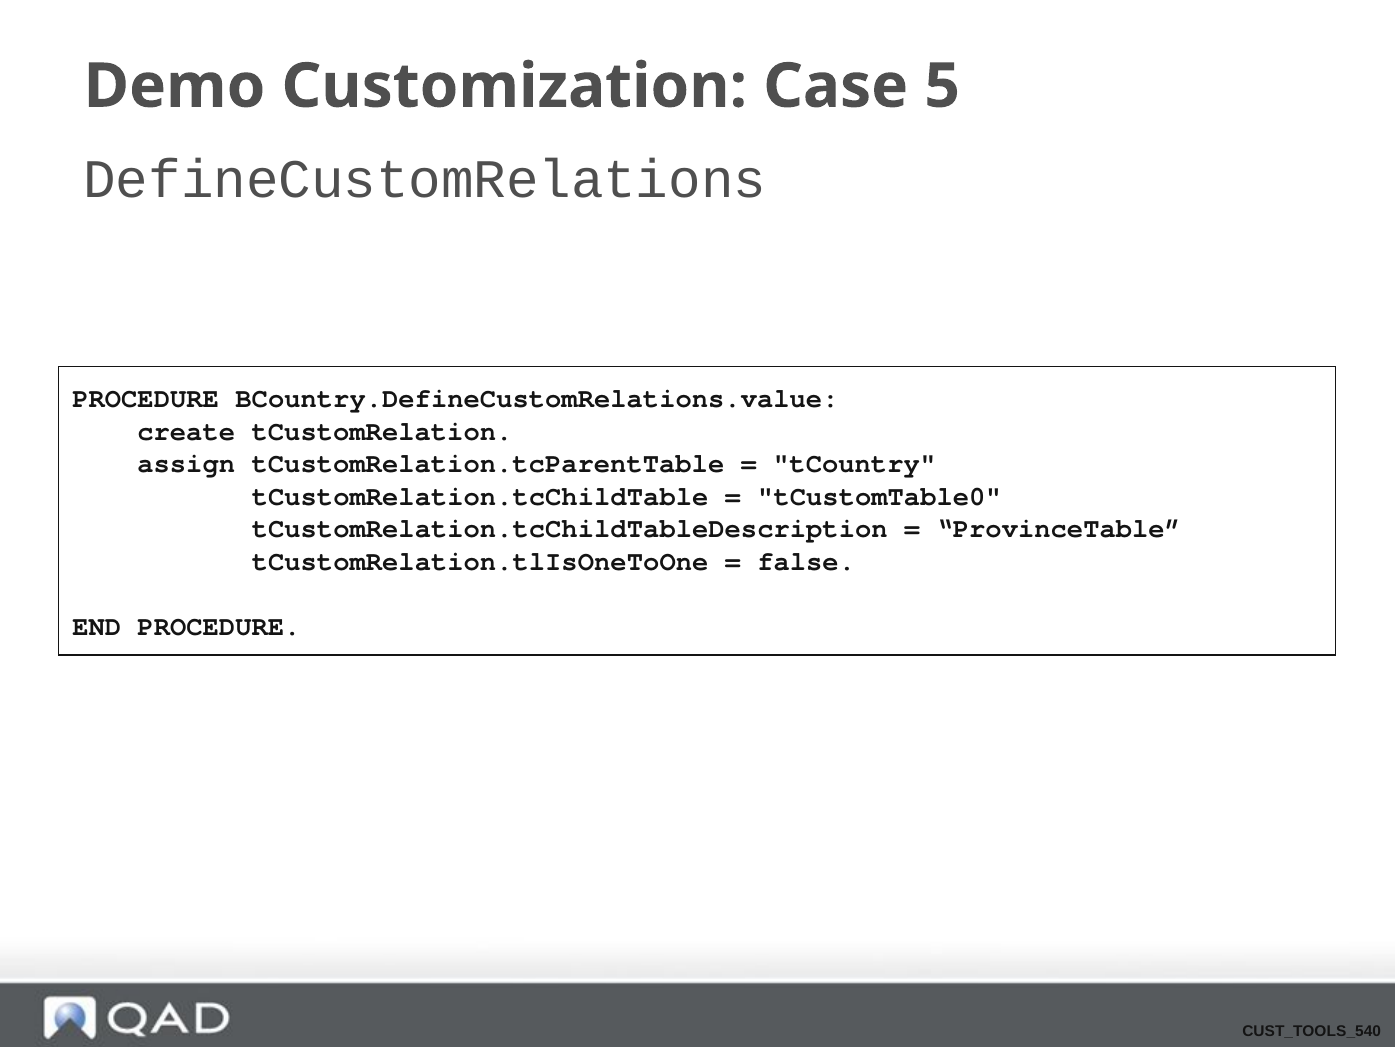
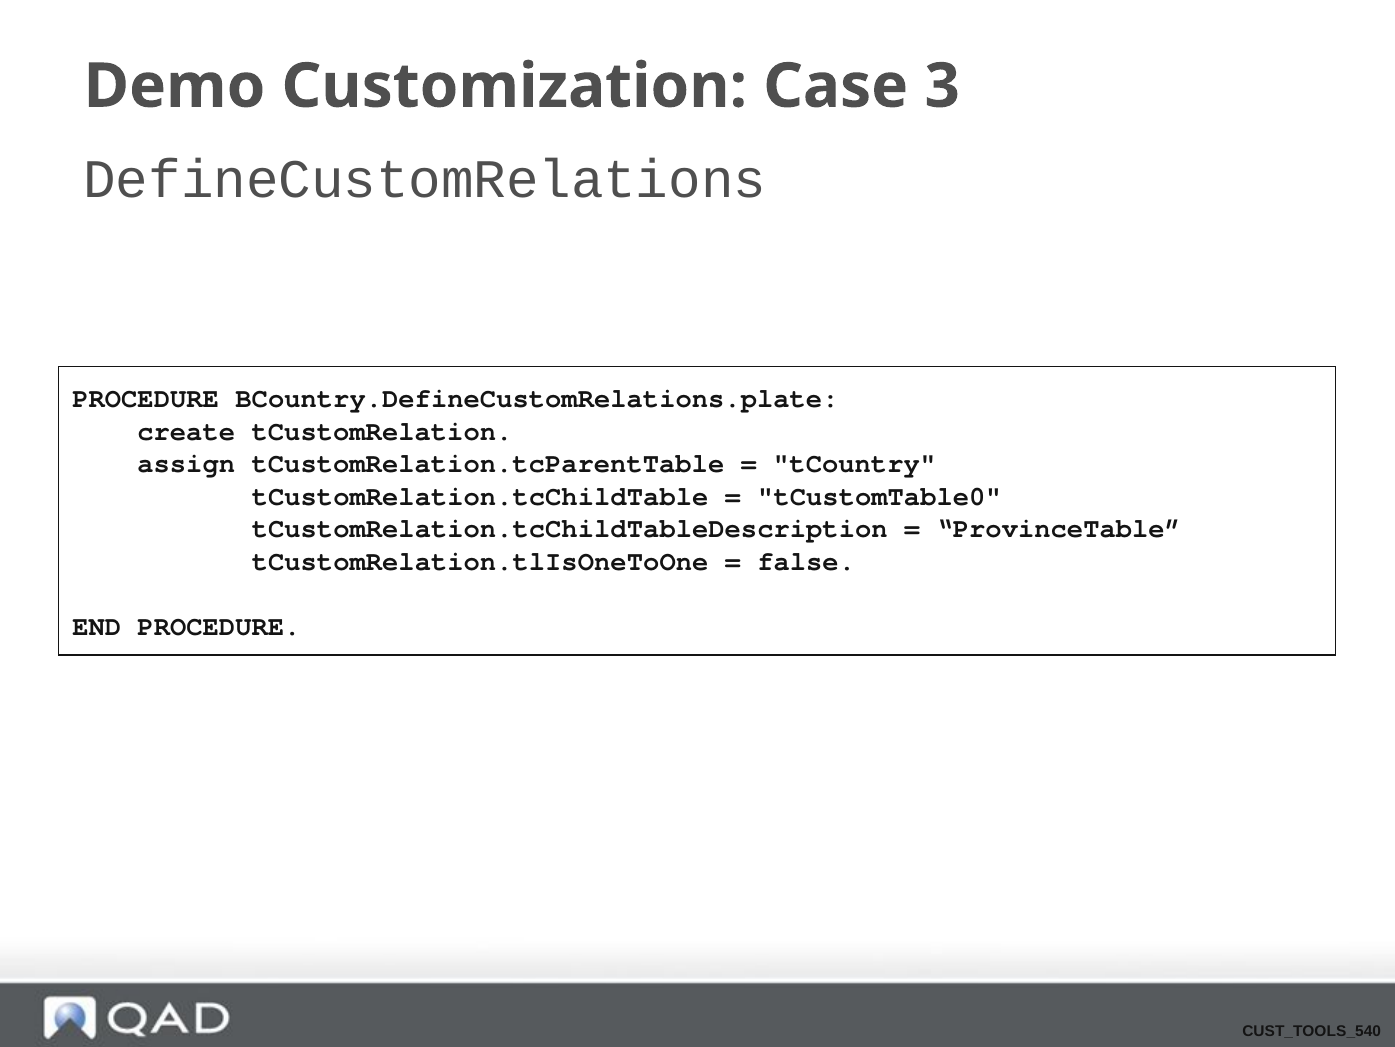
5: 5 -> 3 (942, 86)
BCountry.DefineCustomRelations.value: BCountry.DefineCustomRelations.value -> BCountry.DefineCustomRelations.plate (537, 398)
